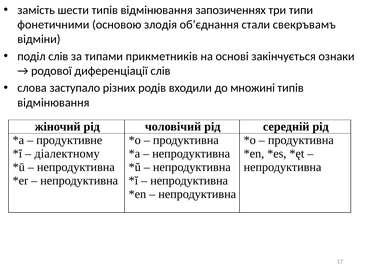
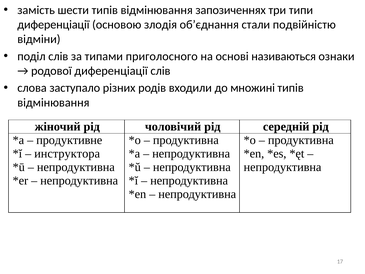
фонетичними: фонетичними -> диференціації (53, 25)
свекръвамъ: свекръвамъ -> подвійністю (304, 25)
прикметників: прикметників -> приголосного (162, 56)
закінчується: закінчується -> називаються (284, 56)
діалектному: діалектному -> инструктора (67, 153)
